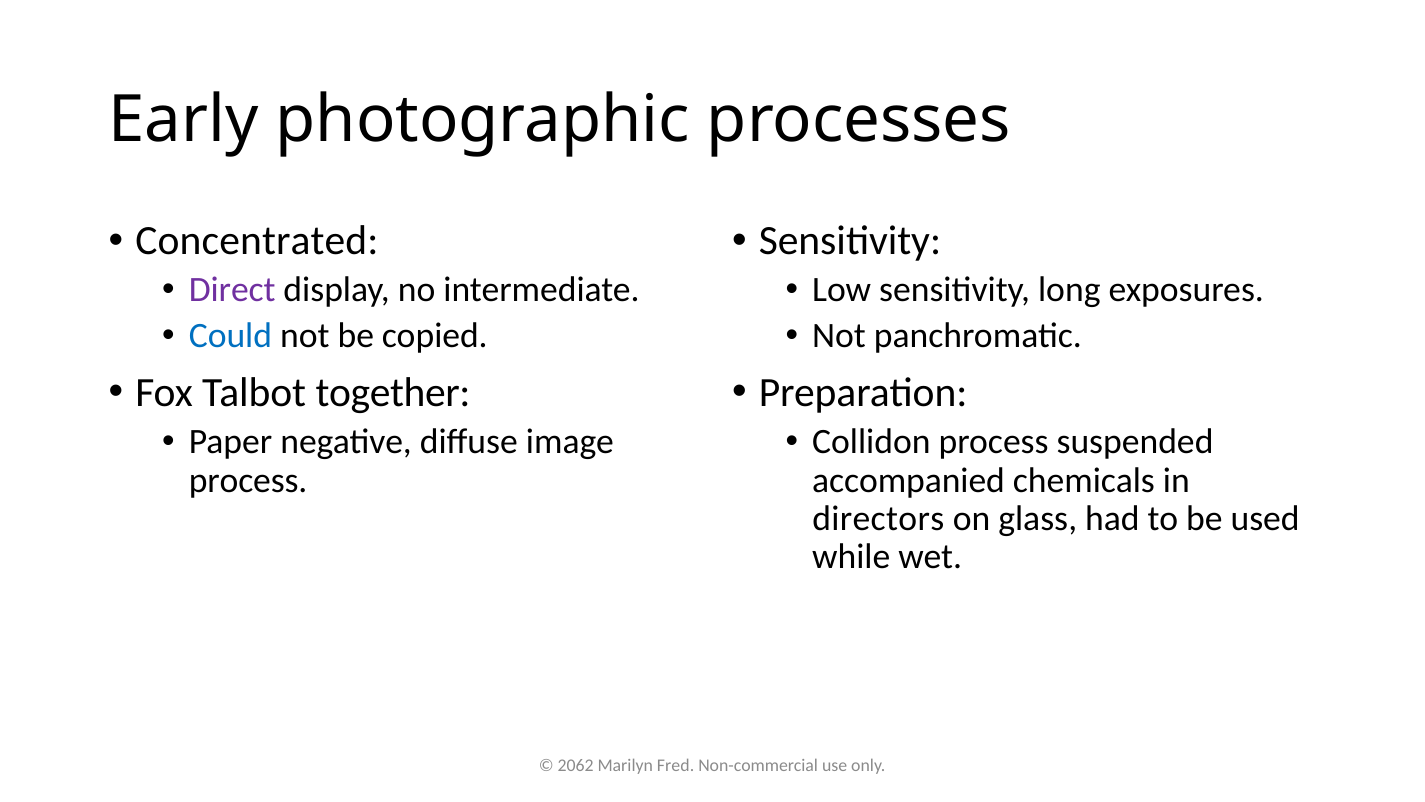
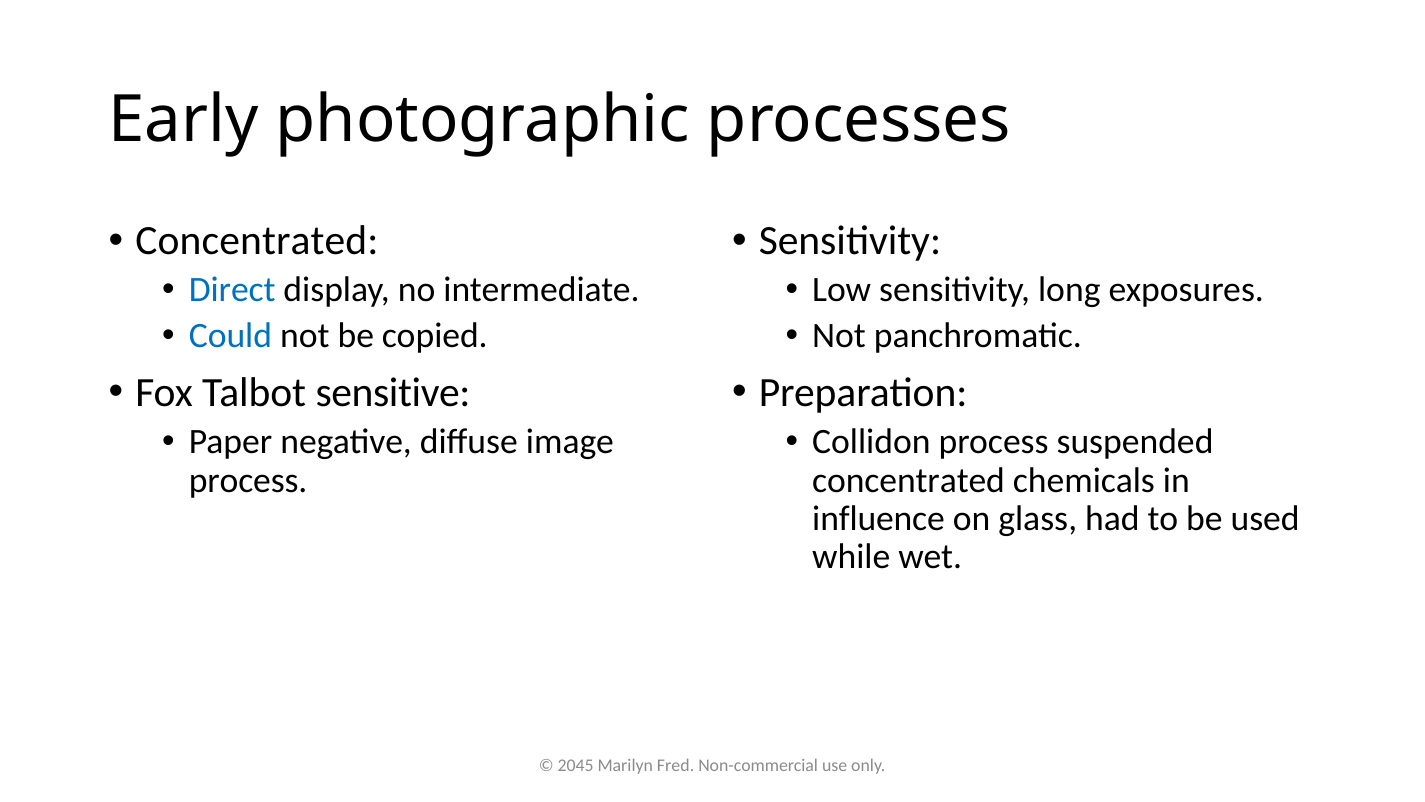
Direct colour: purple -> blue (232, 290)
together: together -> sensitive (393, 392)
accompanied: accompanied -> concentrated (909, 480)
directors: directors -> influence (879, 518)
2062: 2062 -> 2045 (576, 765)
